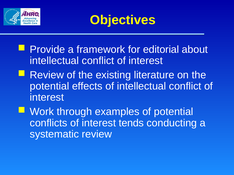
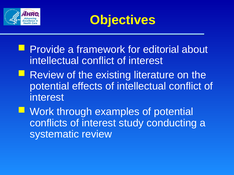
tends: tends -> study (131, 123)
